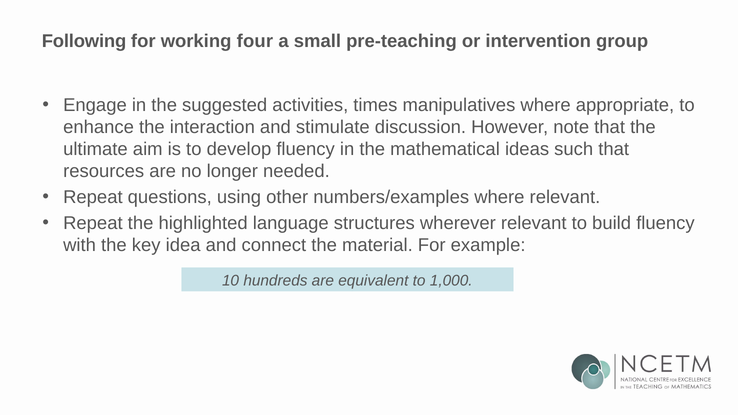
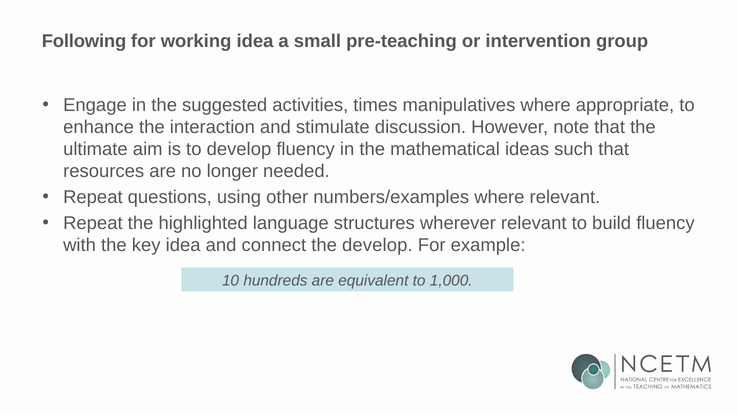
working four: four -> idea (255, 41)
the material: material -> develop (377, 245)
